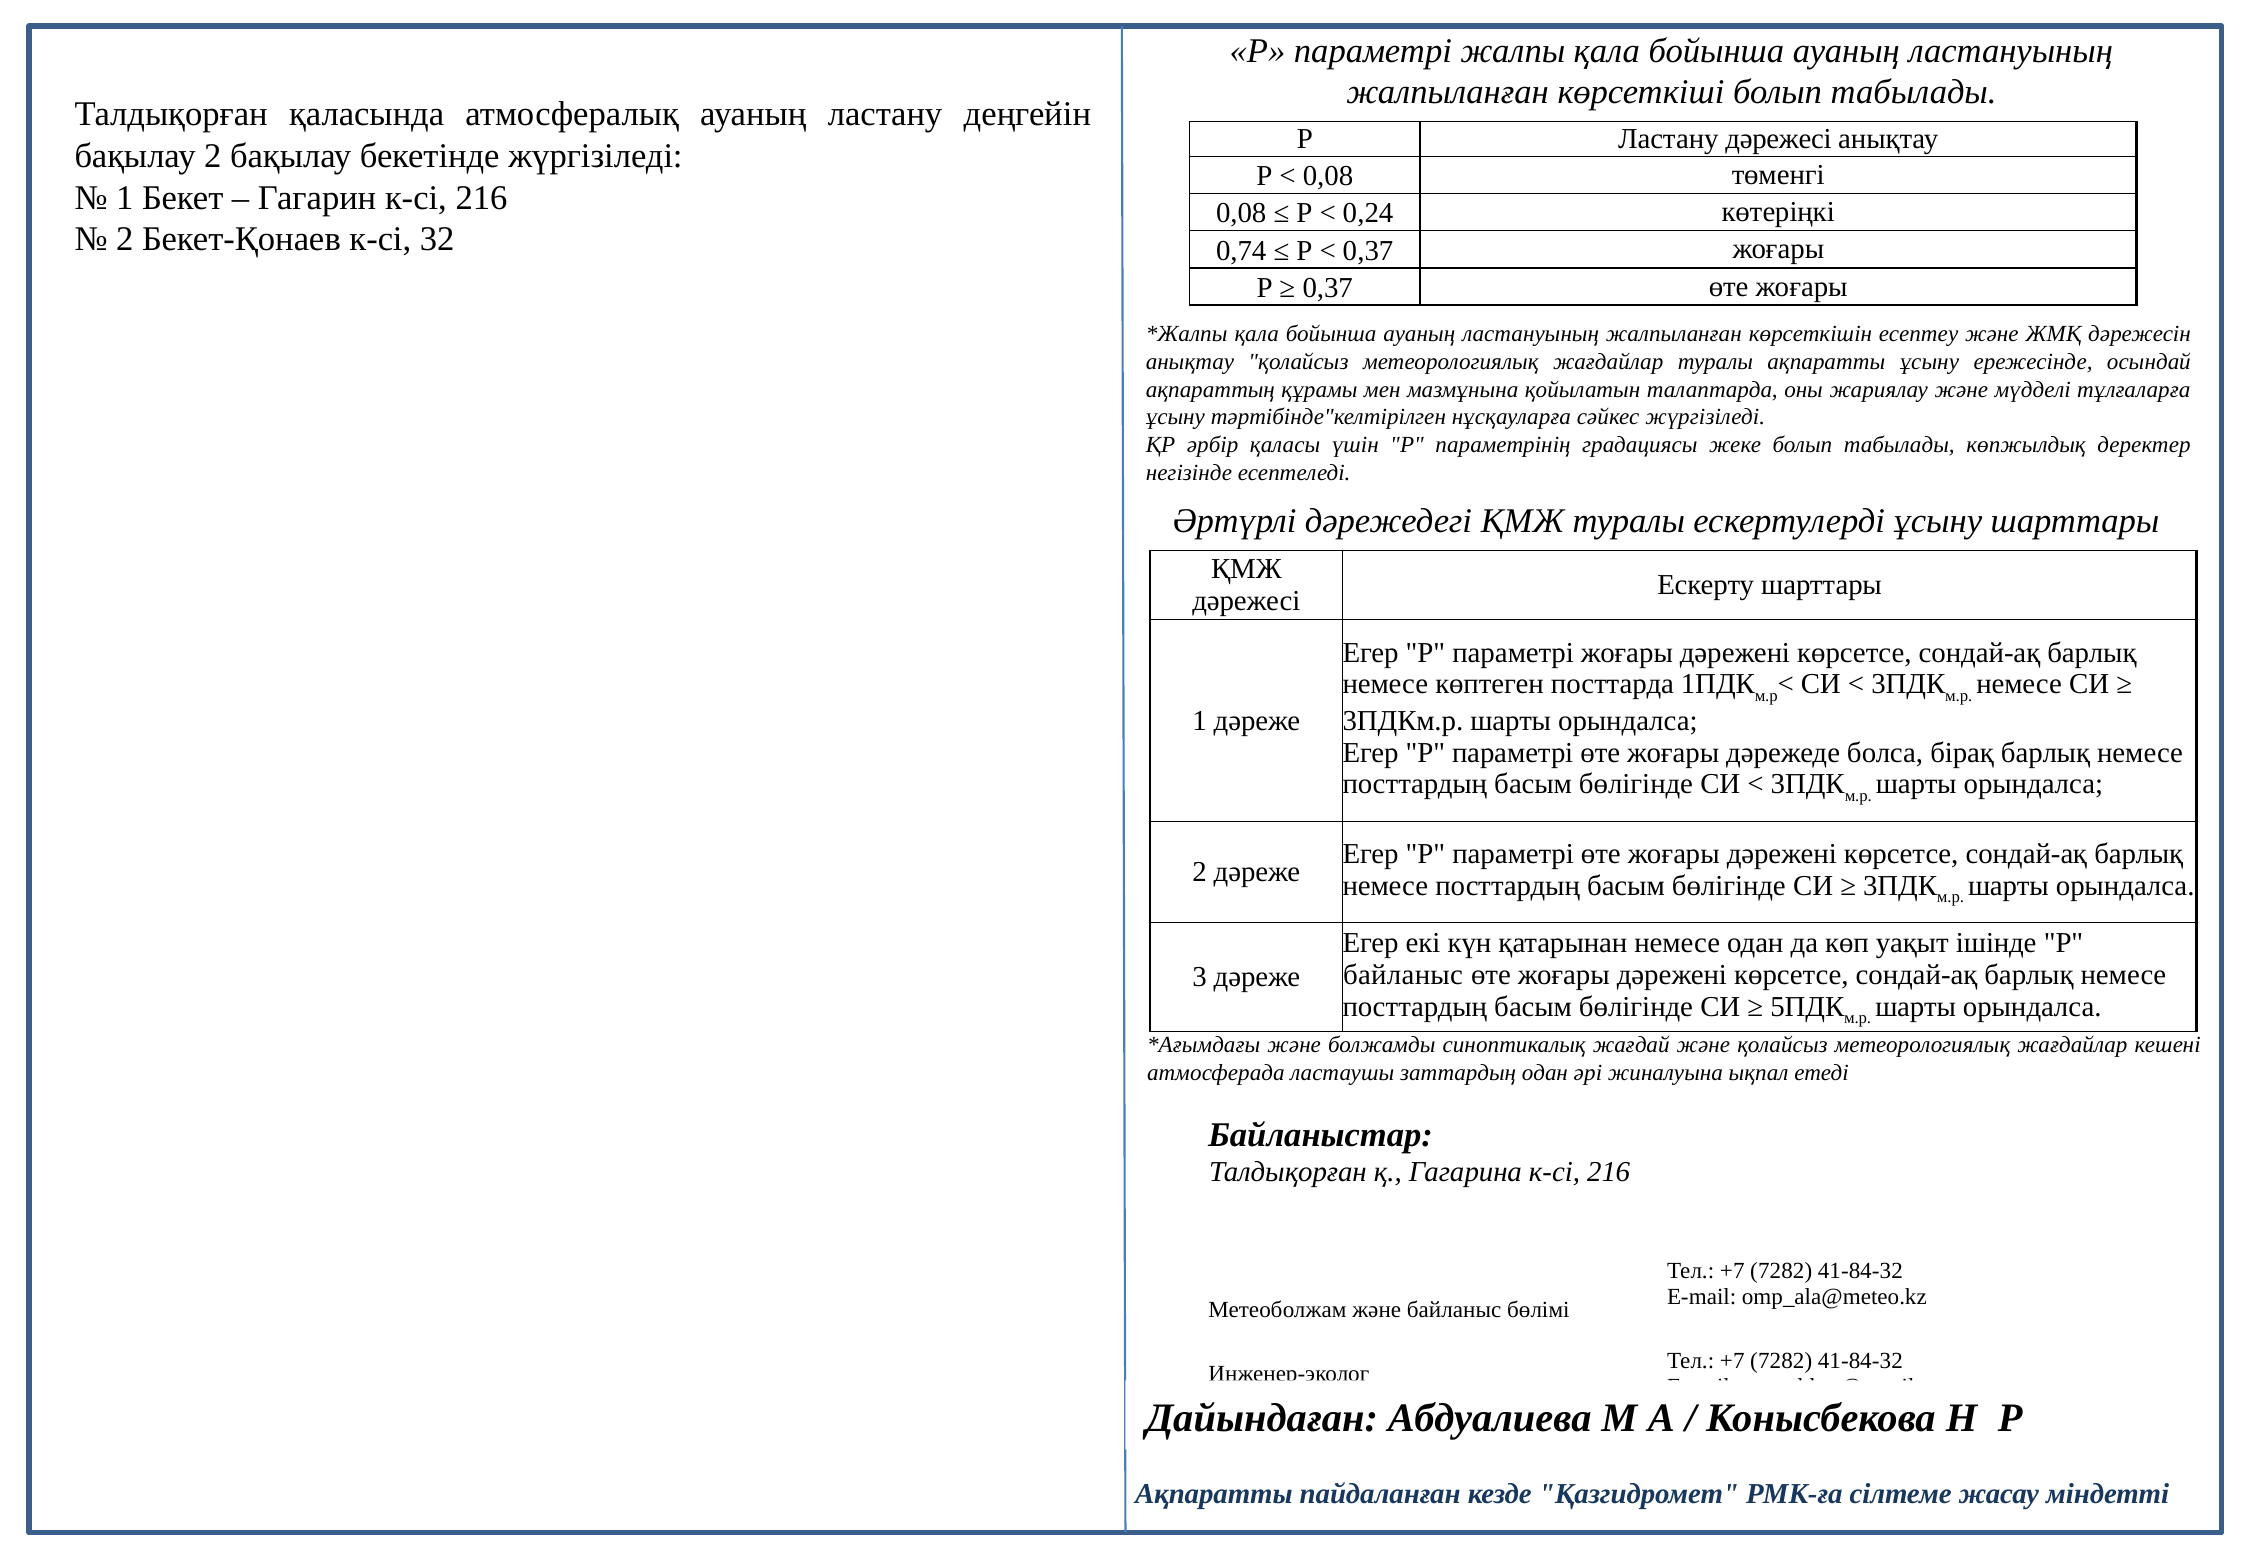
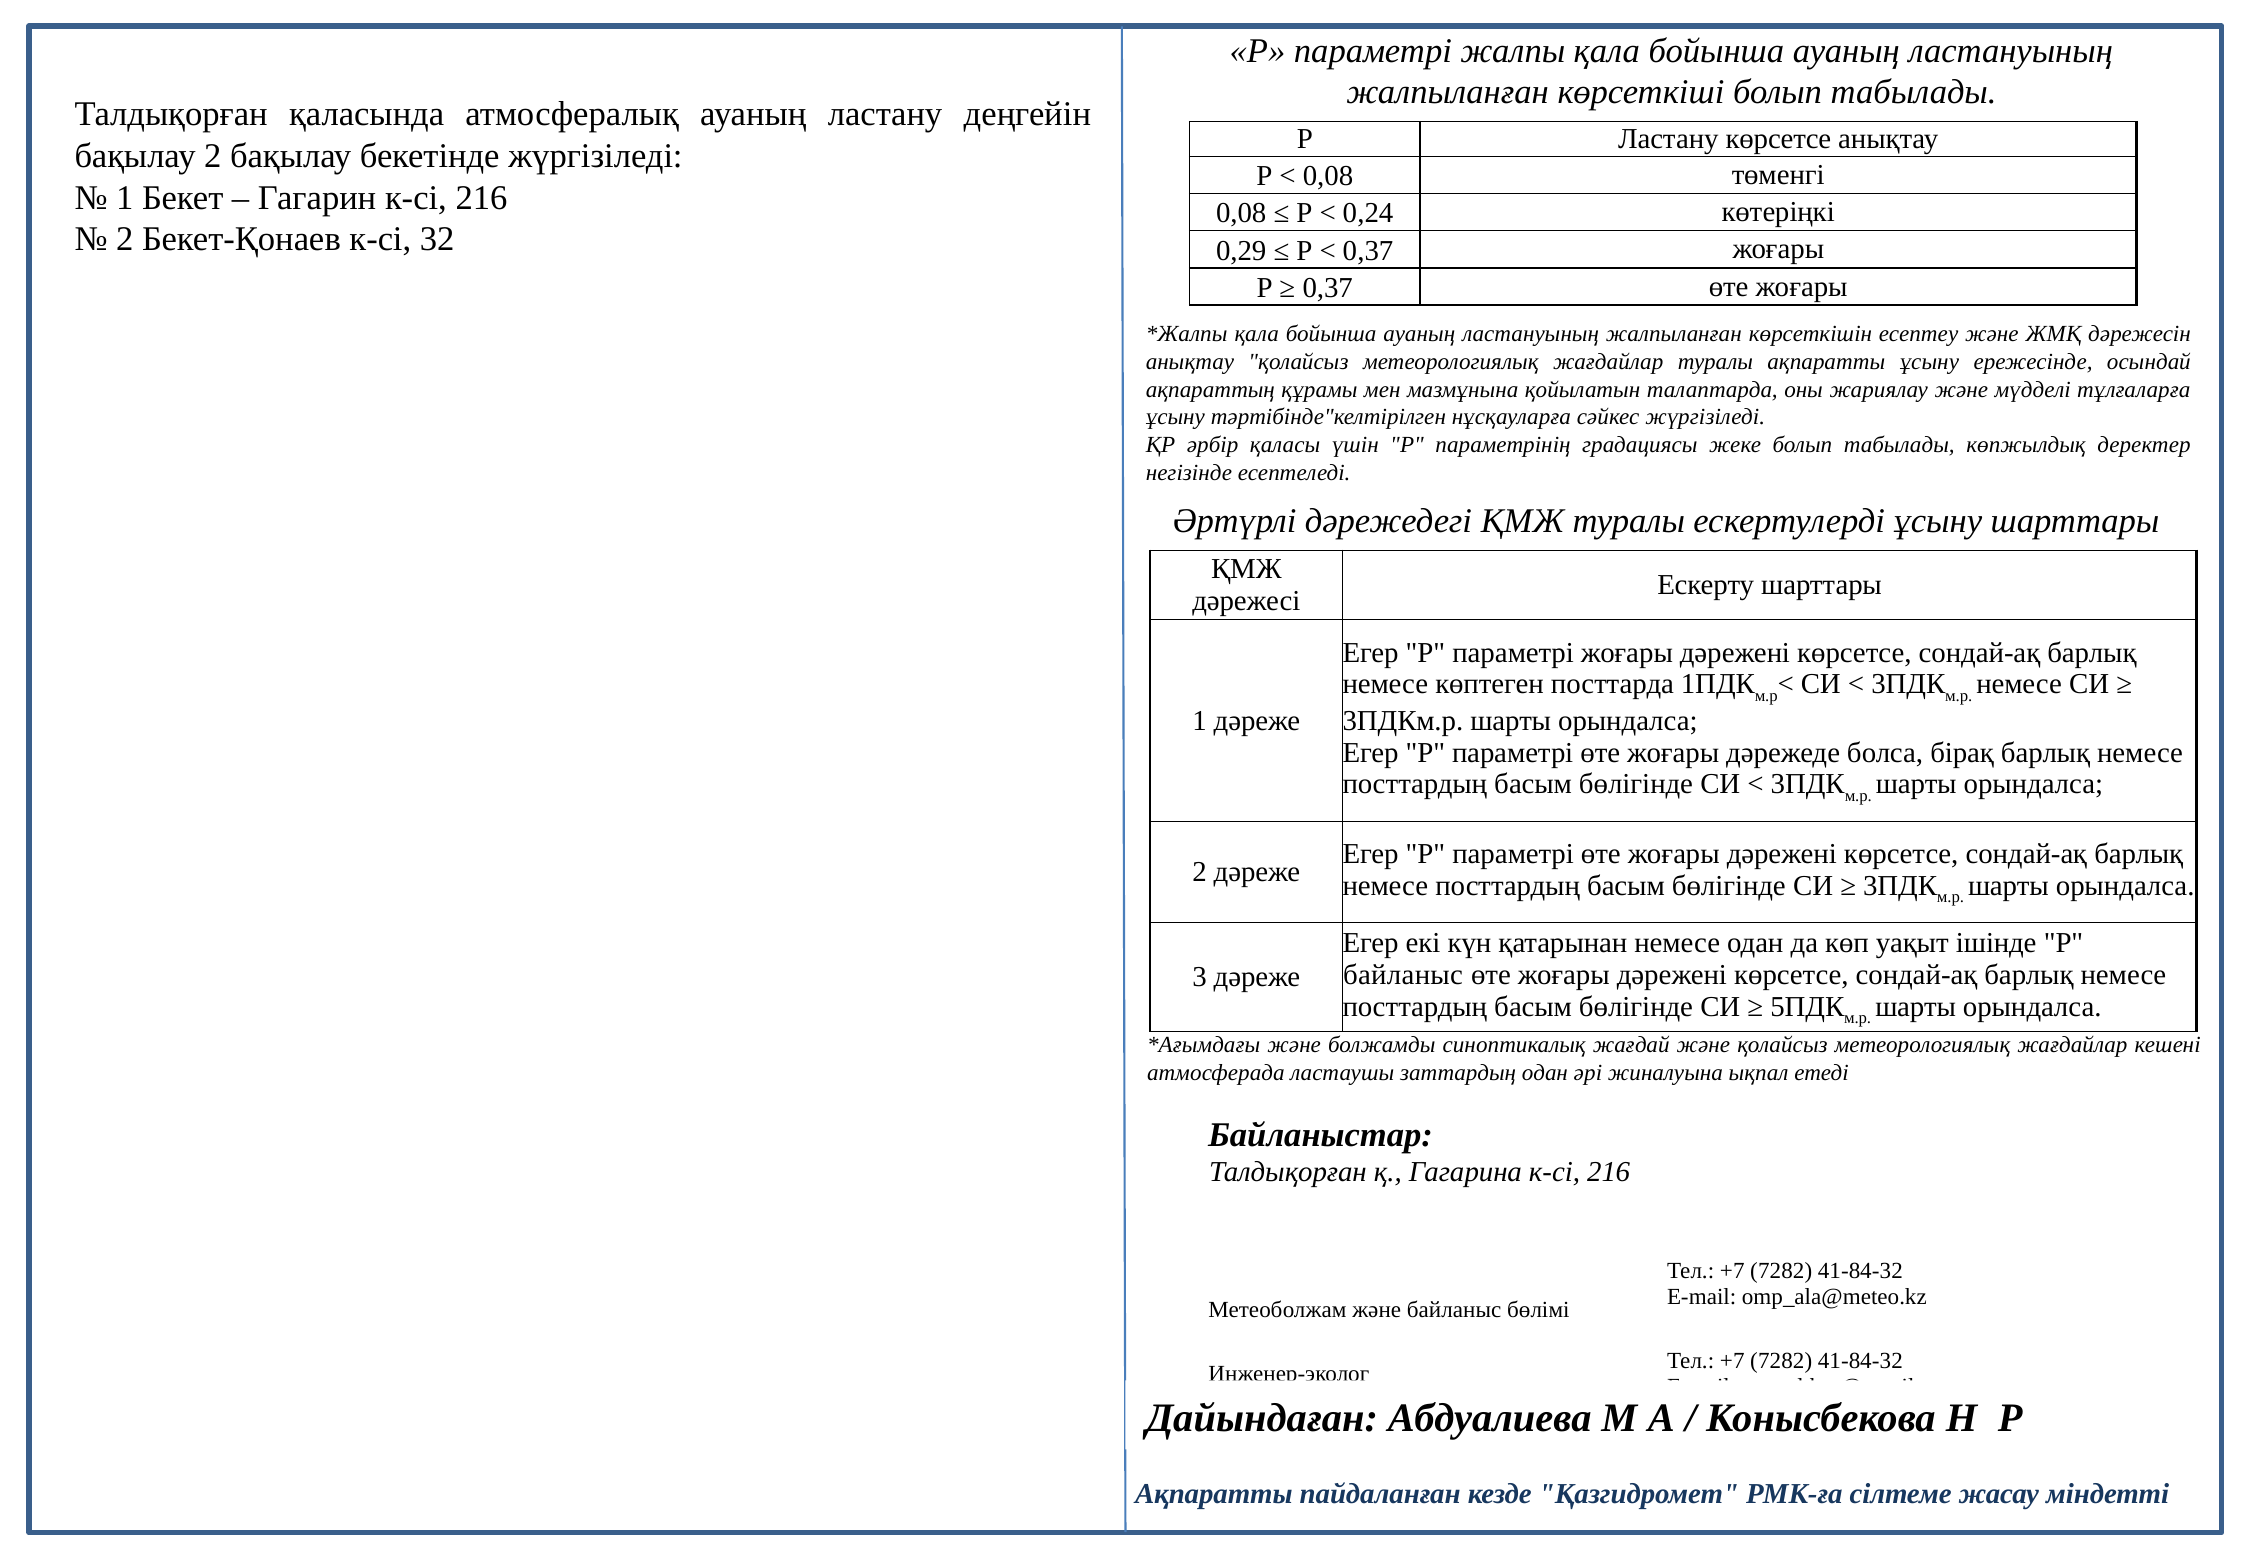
Ластану дәрежесі: дәрежесі -> көрсетсе (1778, 139)
0,74: 0,74 -> 0,29 (1241, 250)
